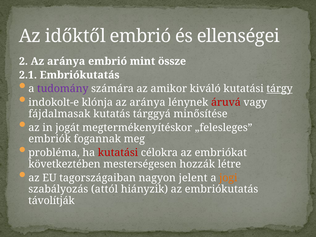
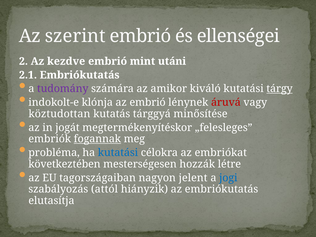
időktől: időktől -> szerint (75, 36)
2 Az aránya: aránya -> kezdve (66, 61)
össze: össze -> utáni (172, 61)
aránya: aránya -> embrió (148, 102)
fájdalmasak: fájdalmasak -> köztudottan (59, 114)
fogannak underline: none -> present (97, 139)
kutatási colour: red -> blue (118, 153)
jogi colour: orange -> blue (228, 178)
távolítják: távolítják -> elutasítja (51, 201)
